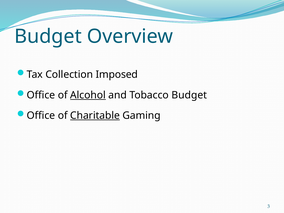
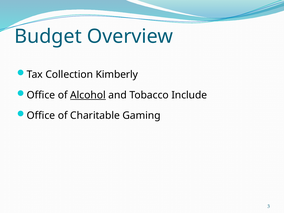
Imposed: Imposed -> Kimberly (117, 75)
Tobacco Budget: Budget -> Include (189, 95)
Charitable underline: present -> none (95, 116)
